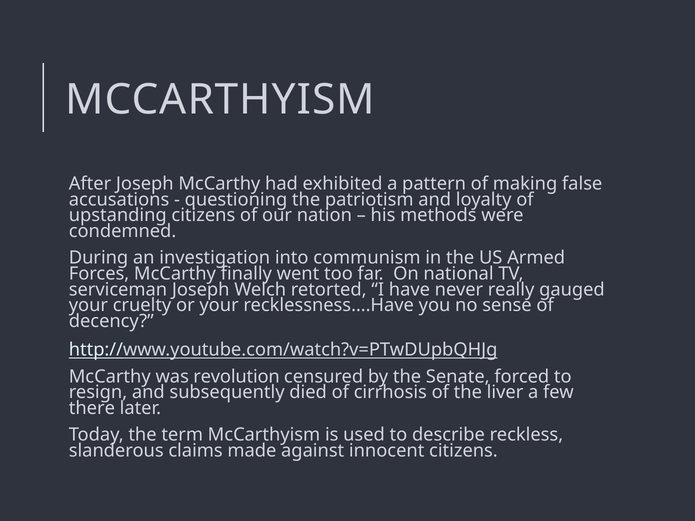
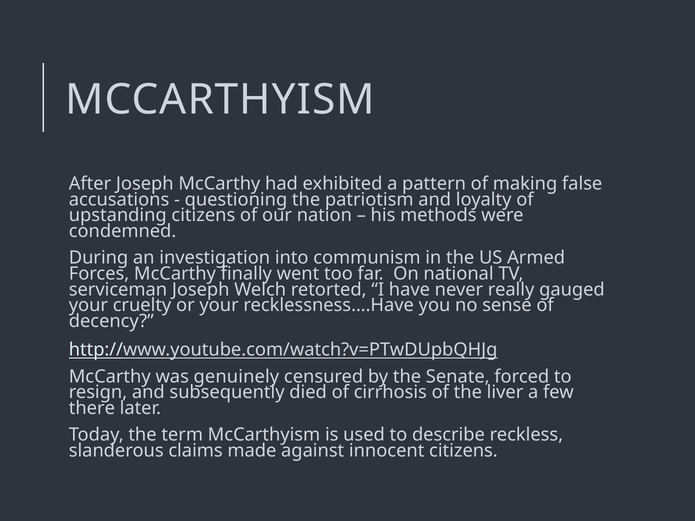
revolution: revolution -> genuinely (236, 377)
